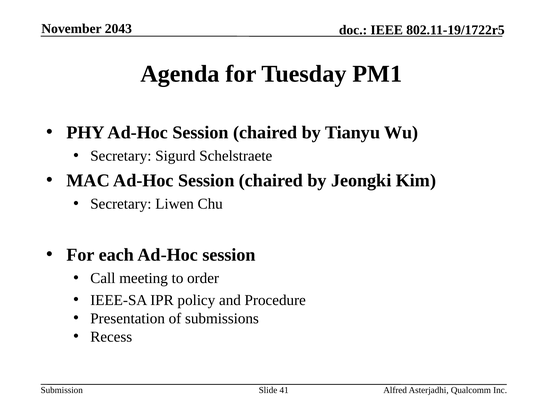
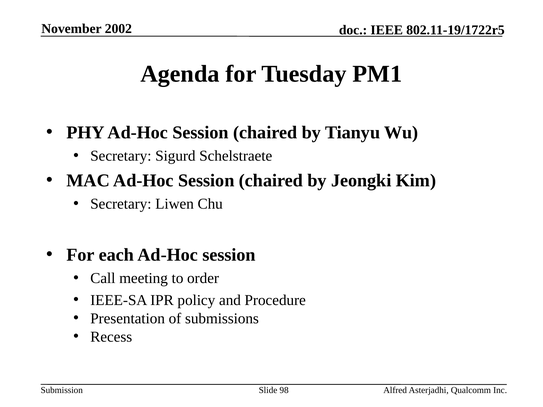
2043: 2043 -> 2002 (118, 29)
41: 41 -> 98 (284, 391)
